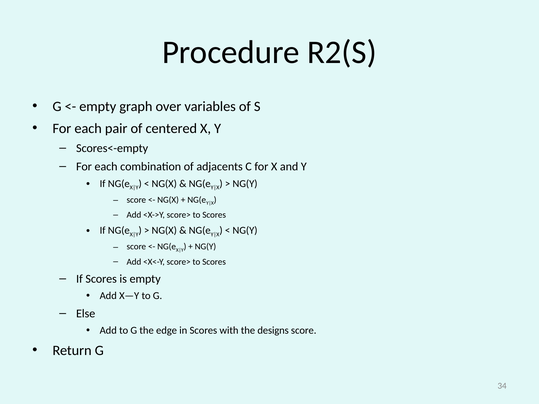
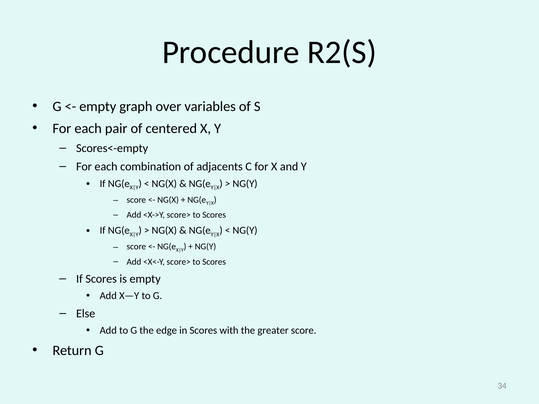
designs: designs -> greater (273, 331)
